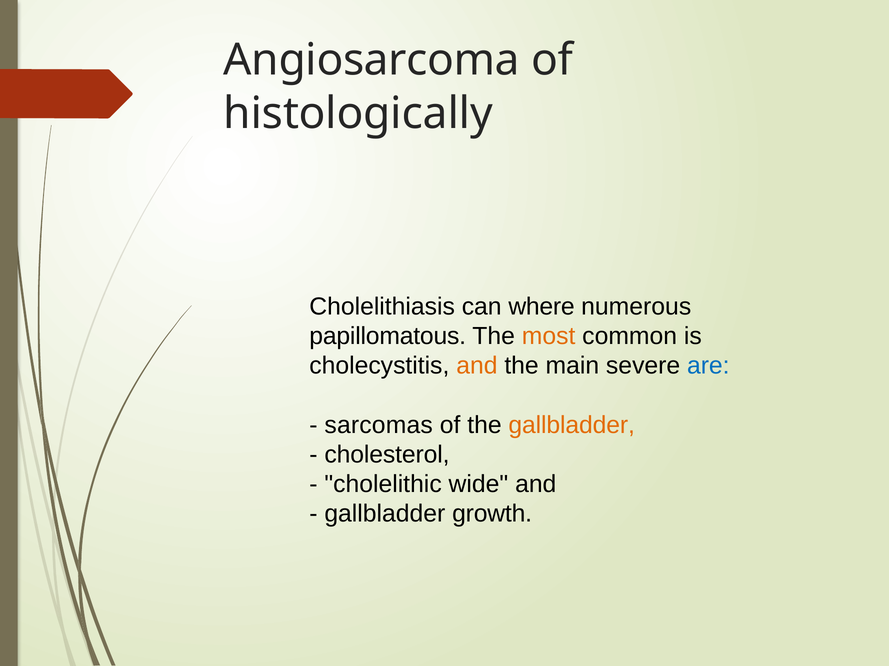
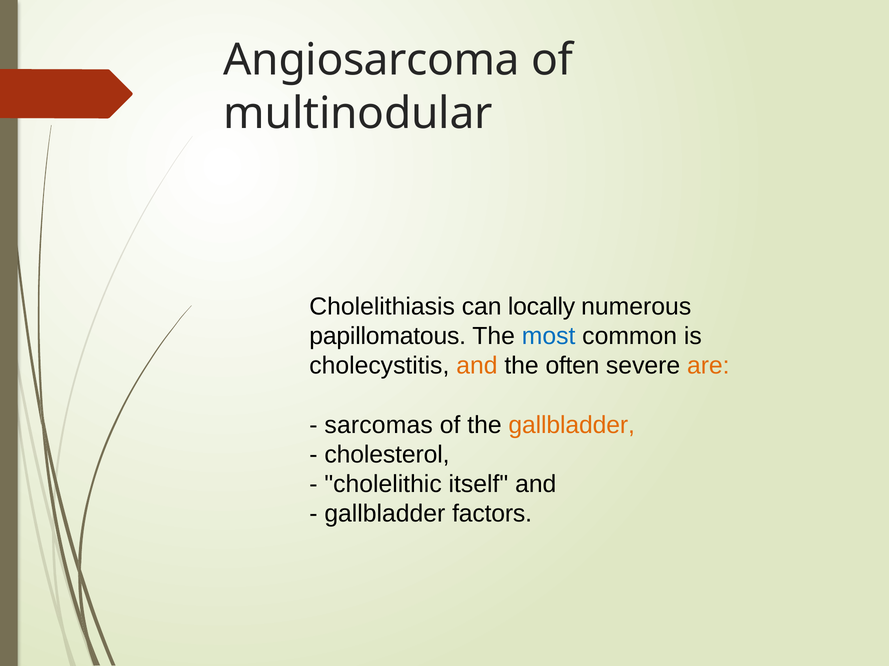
histologically: histologically -> multinodular (358, 114)
where: where -> locally (542, 307)
most colour: orange -> blue (549, 337)
main: main -> often (572, 366)
are colour: blue -> orange (708, 366)
wide: wide -> itself (478, 485)
growth: growth -> factors (492, 514)
